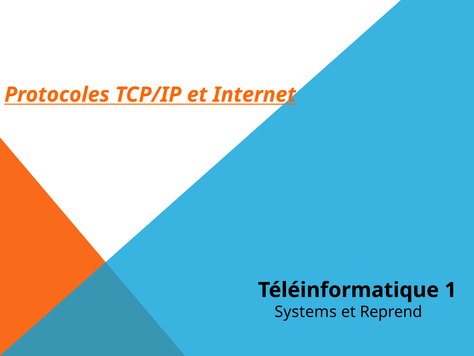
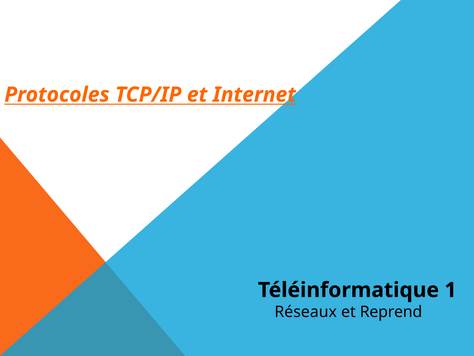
Systems: Systems -> Réseaux (306, 311)
